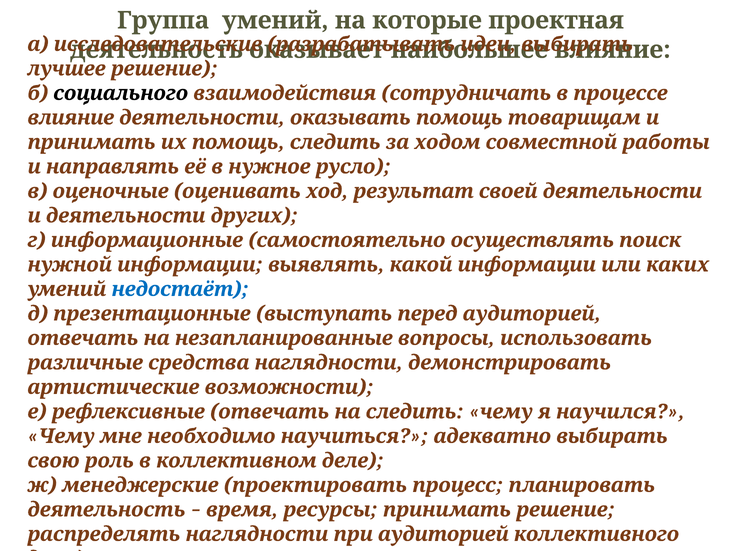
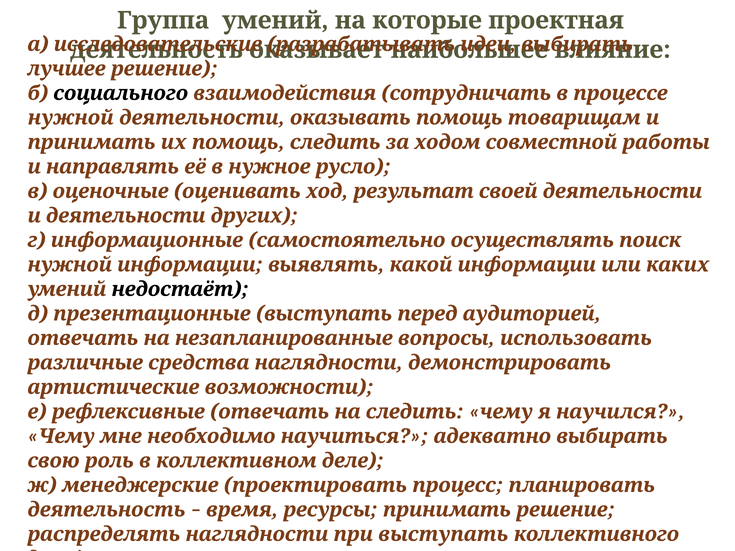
влияние: влияние -> нужной (71, 118)
недостаёт colour: blue -> black (180, 289)
при аудиторией: аудиторией -> выступать (443, 534)
